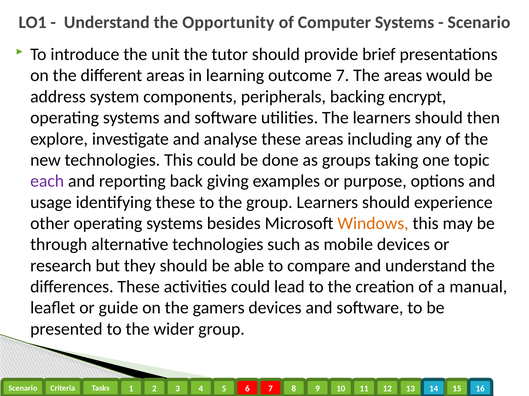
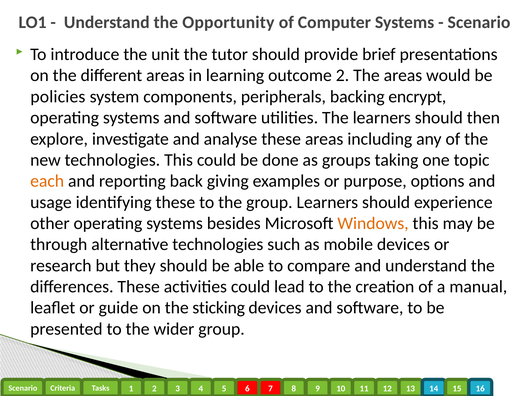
outcome 7: 7 -> 2 (342, 76)
address: address -> policies (58, 97)
each colour: purple -> orange (47, 181)
gamers: gamers -> sticking (219, 308)
